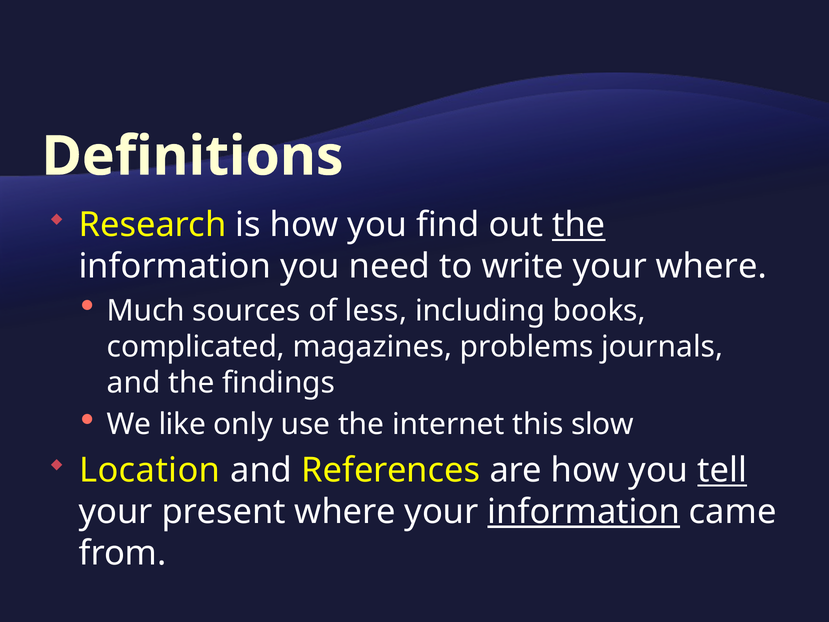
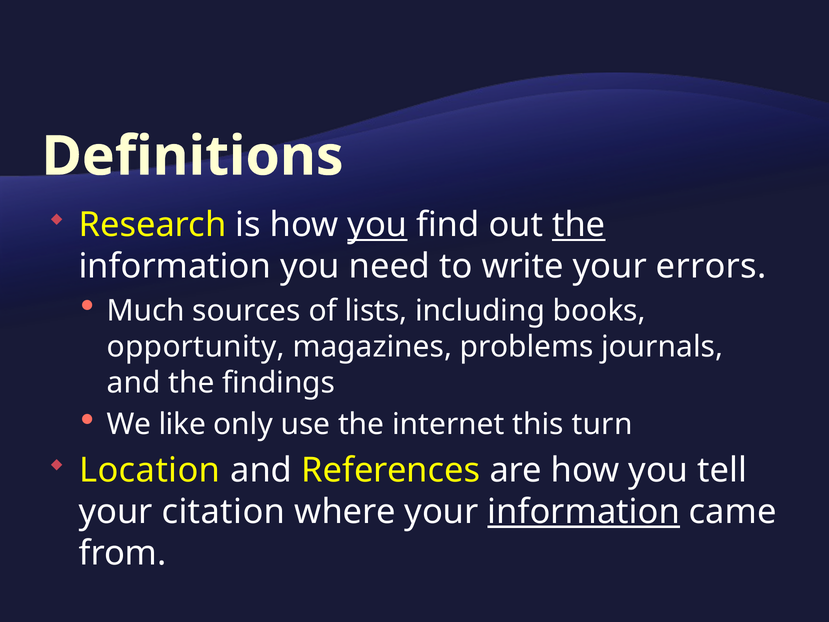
you underline: none -> present (377, 225)
your where: where -> errors (711, 266)
less: less -> lists (376, 311)
complicated: complicated -> opportunity (196, 347)
slow: slow -> turn (602, 424)
tell underline: present -> none (722, 470)
present: present -> citation (223, 512)
